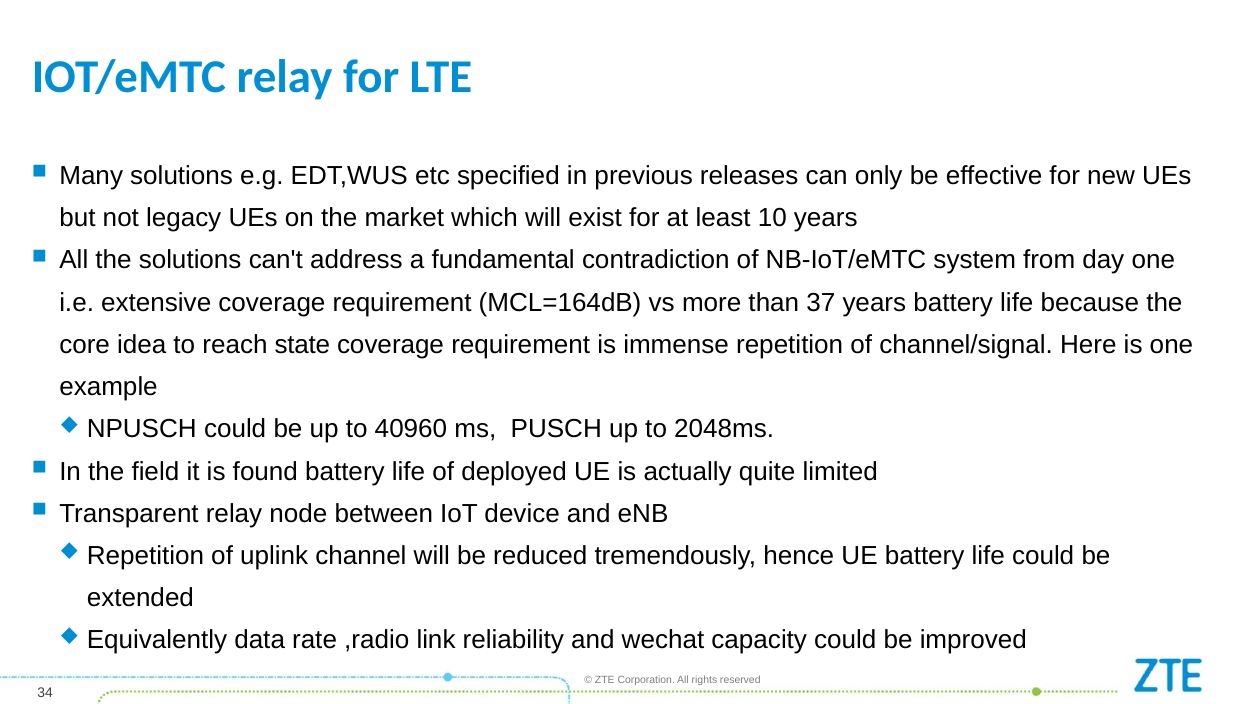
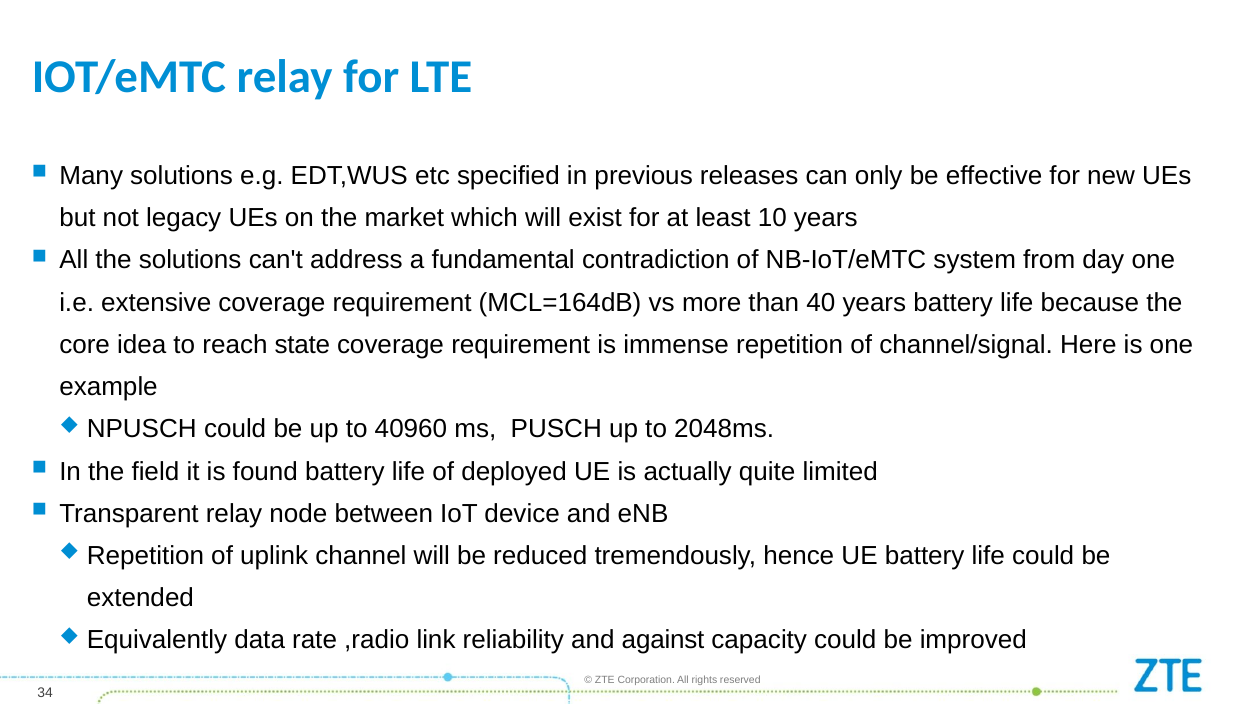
37: 37 -> 40 (821, 302)
wechat: wechat -> against (663, 640)
